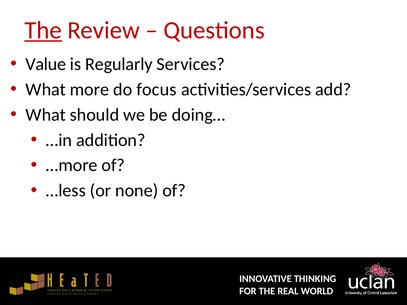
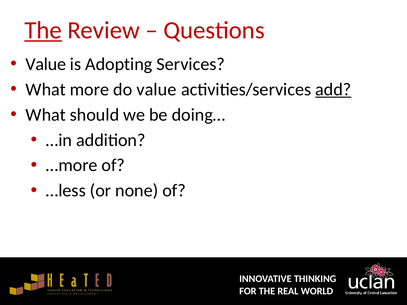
Regularly: Regularly -> Adopting (119, 64)
do focus: focus -> value (157, 89)
add underline: none -> present (333, 89)
